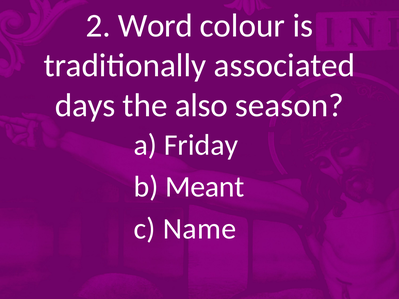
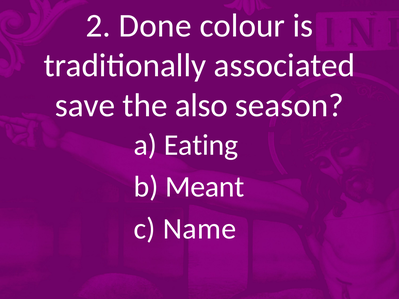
Word: Word -> Done (155, 26)
days: days -> save (85, 105)
Friday: Friday -> Eating (201, 145)
